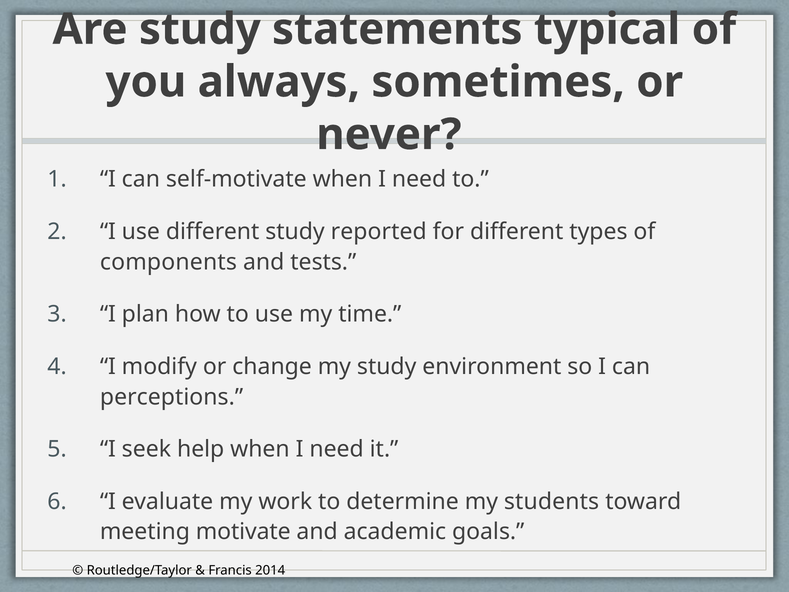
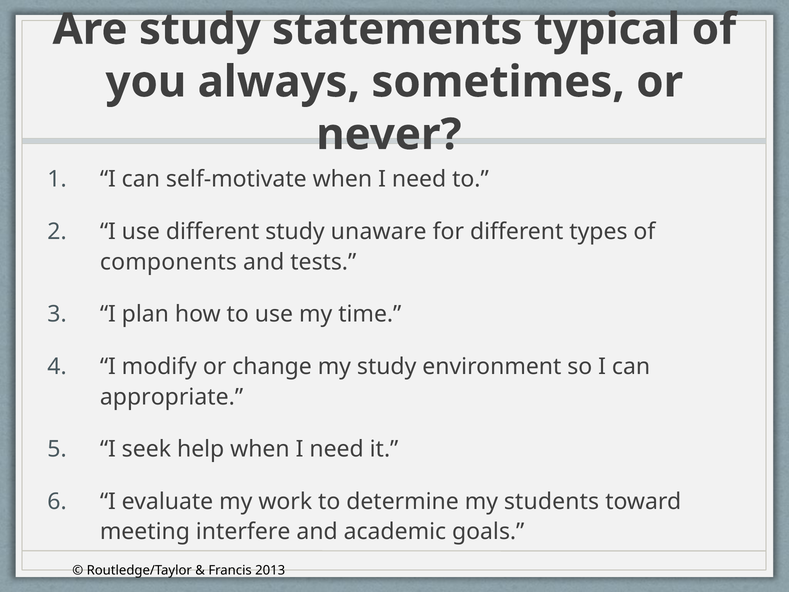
reported: reported -> unaware (379, 231)
perceptions: perceptions -> appropriate (172, 397)
motivate: motivate -> interfere (243, 532)
2014: 2014 -> 2013 (270, 570)
